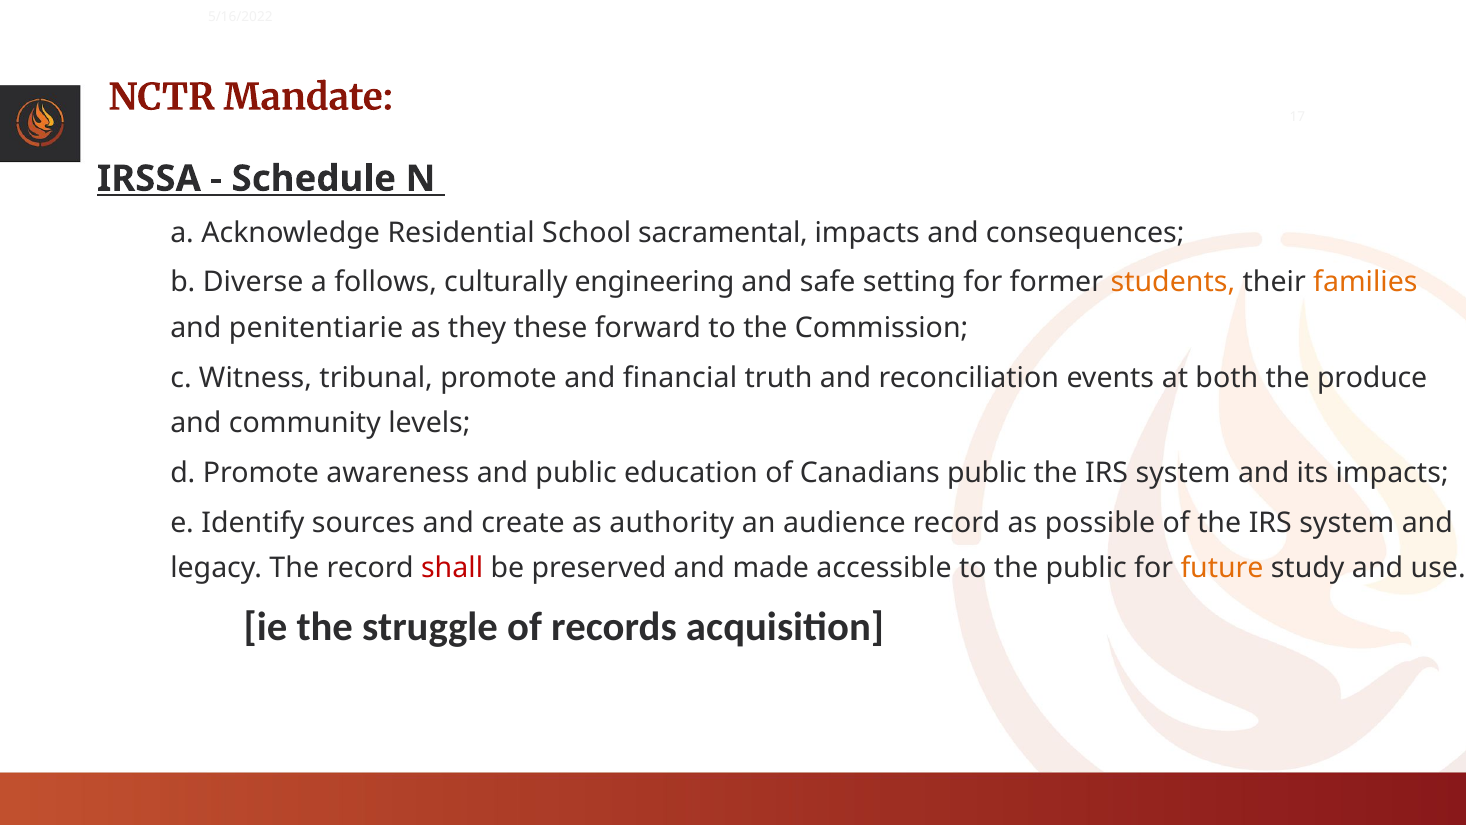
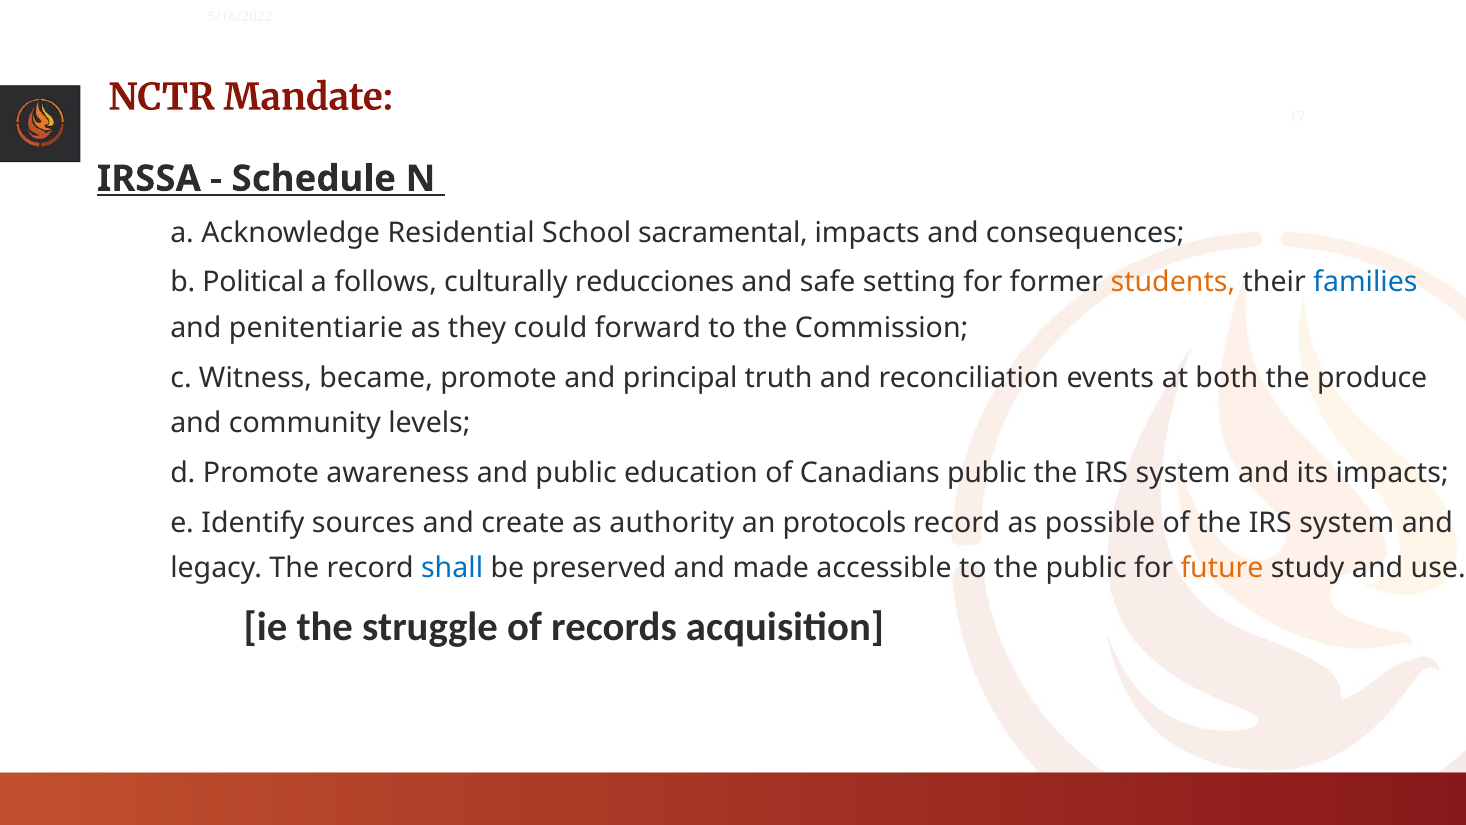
Diverse: Diverse -> Political (253, 282)
engineering: engineering -> reducciones (655, 282)
families colour: orange -> blue (1365, 282)
these: these -> could (551, 328)
tribunal: tribunal -> became (376, 378)
financial: financial -> principal (680, 378)
audience: audience -> protocols (845, 523)
shall colour: red -> blue (452, 568)
